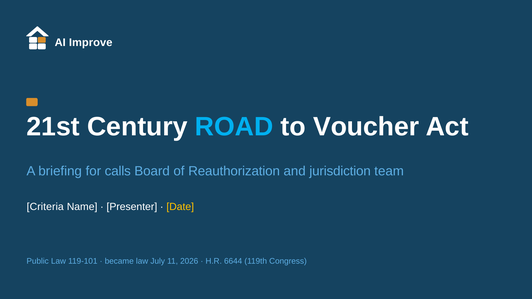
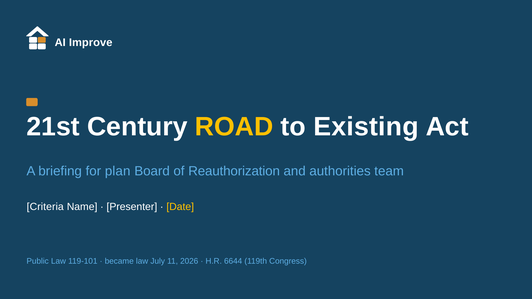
ROAD colour: light blue -> yellow (234, 127)
Voucher: Voucher -> Existing (366, 127)
calls: calls -> plan (118, 171)
jurisdiction: jurisdiction -> authorities (340, 171)
